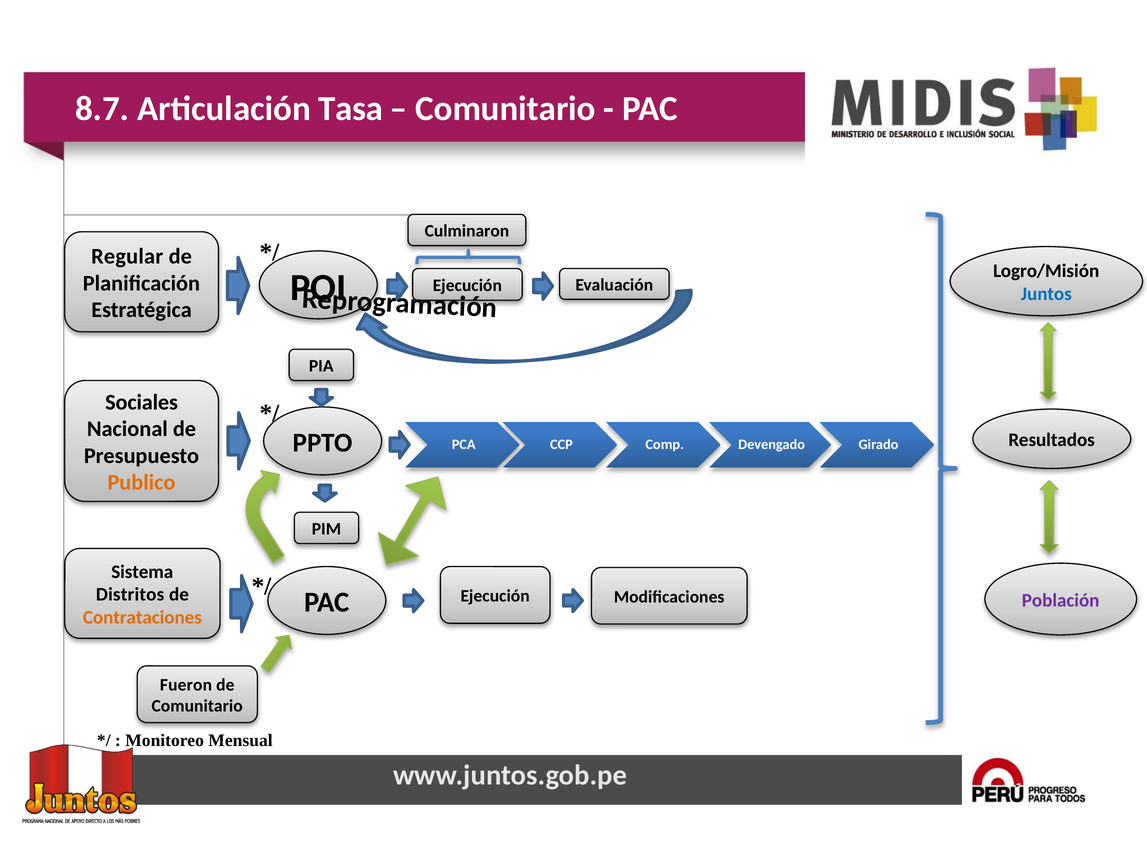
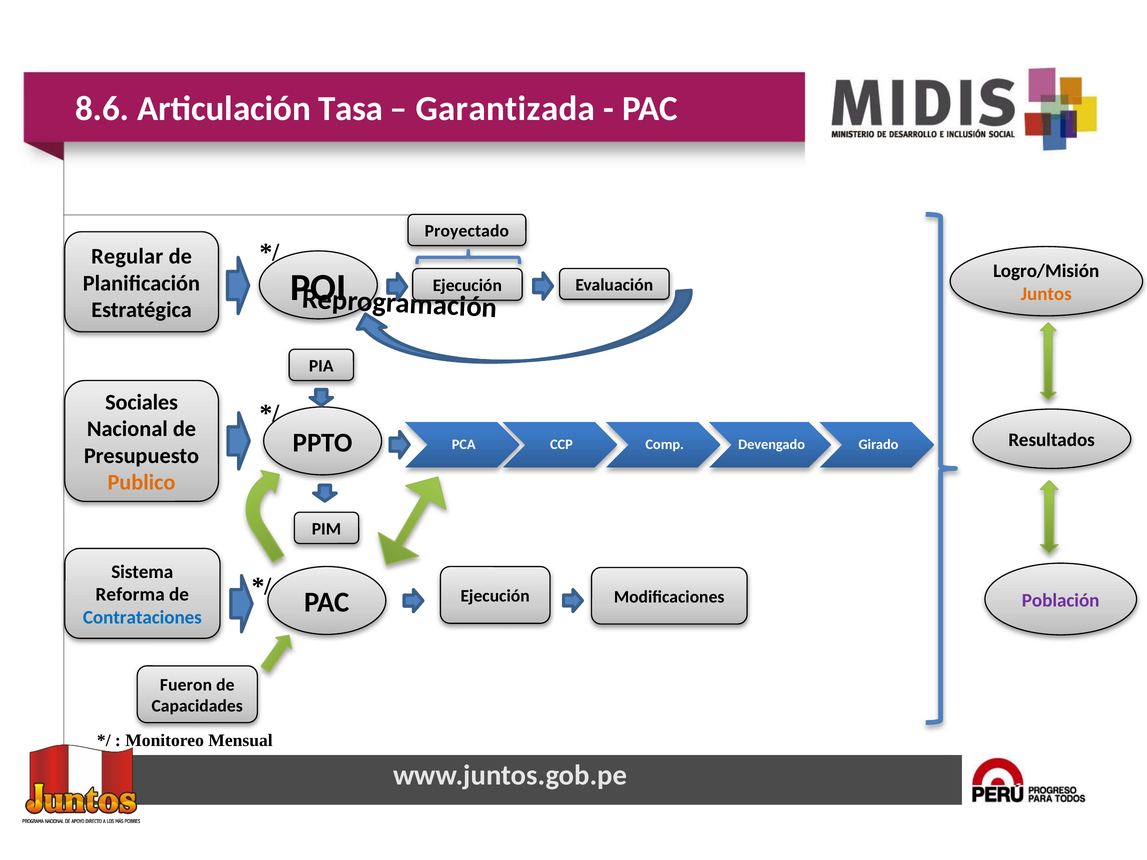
8.7: 8.7 -> 8.6 (102, 109)
Comunitario: Comunitario -> Garantizada (505, 109)
Culminaron: Culminaron -> Proyectado (467, 231)
Juntos colour: blue -> orange (1046, 294)
Distritos: Distritos -> Reforma (130, 595)
Contrataciones colour: orange -> blue (142, 618)
Comunitario: Comunitario -> Capacidades (197, 706)
